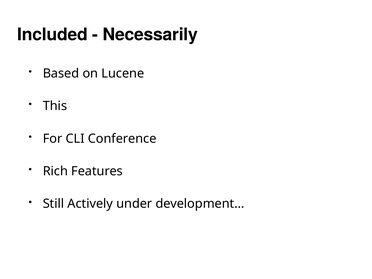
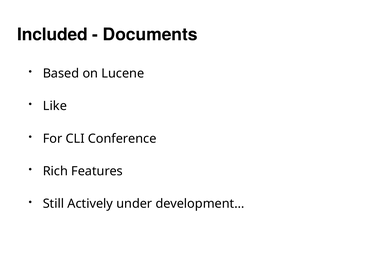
Necessarily: Necessarily -> Documents (150, 35)
This: This -> Like (55, 106)
